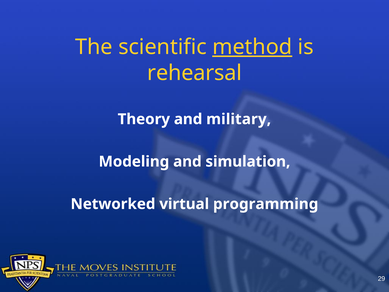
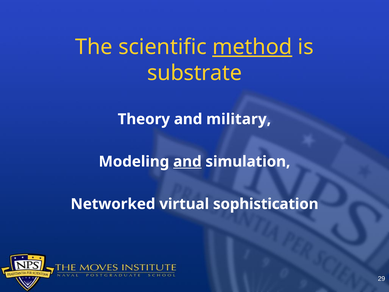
rehearsal: rehearsal -> substrate (195, 73)
and underline: none -> present (187, 161)
programming: programming -> sophistication (266, 204)
